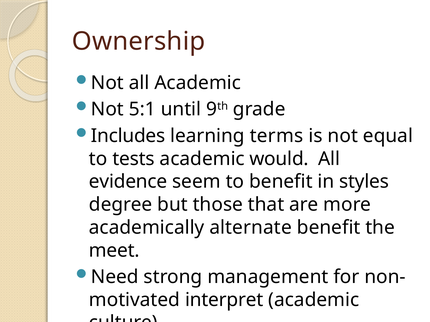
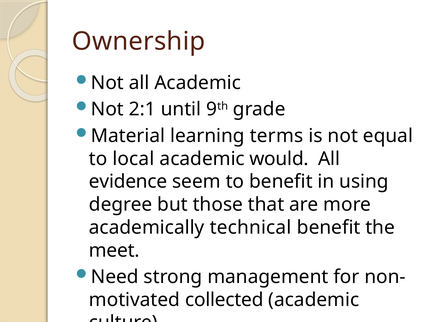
5:1: 5:1 -> 2:1 (142, 110)
Includes: Includes -> Material (128, 136)
tests: tests -> local (133, 159)
styles: styles -> using (364, 182)
alternate: alternate -> technical (251, 228)
interpret: interpret -> collected (224, 300)
